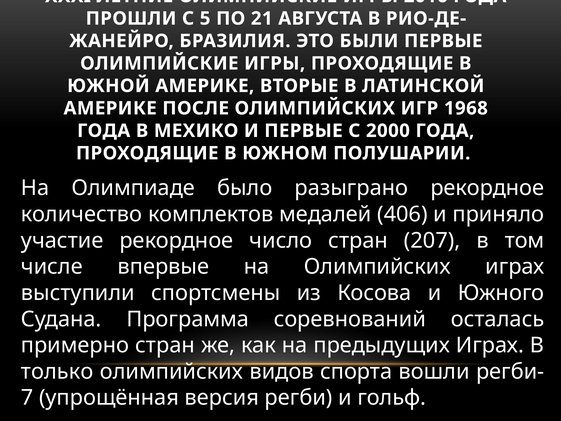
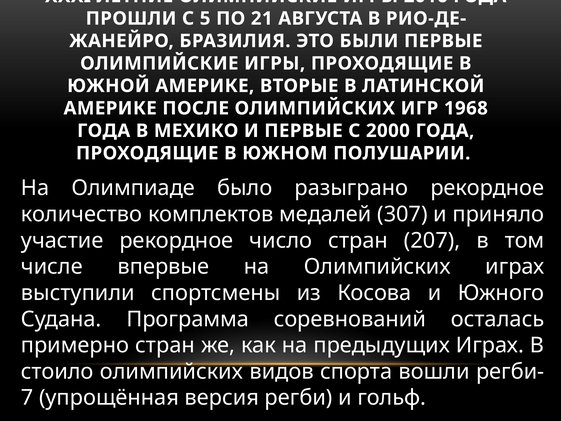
406: 406 -> 307 (402, 214)
только: только -> стоило (57, 371)
